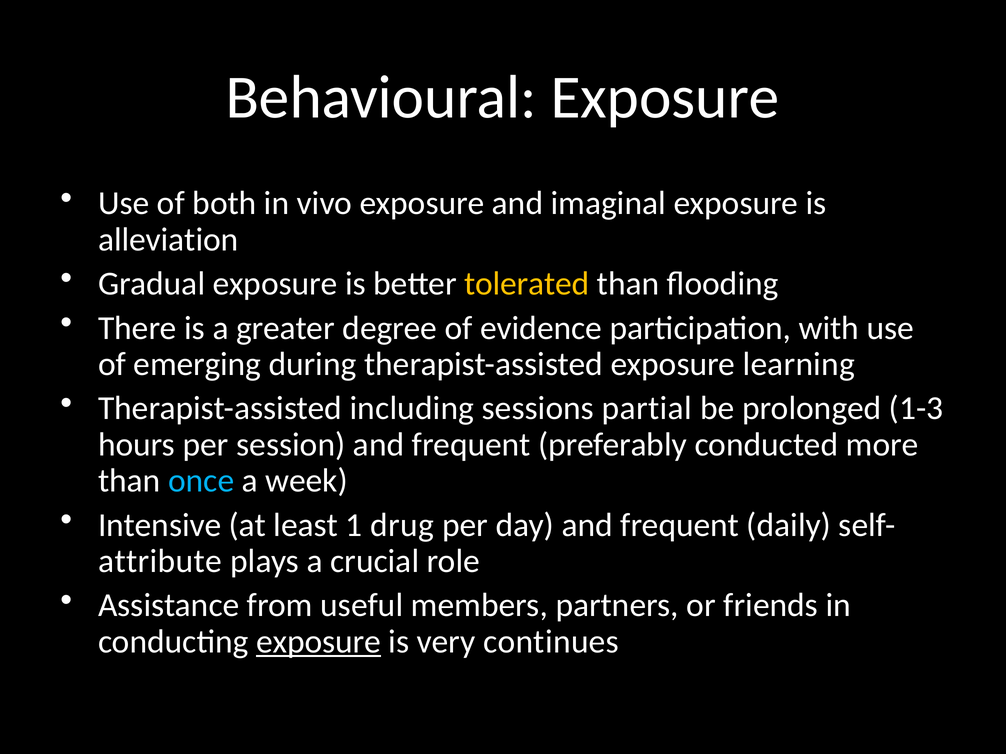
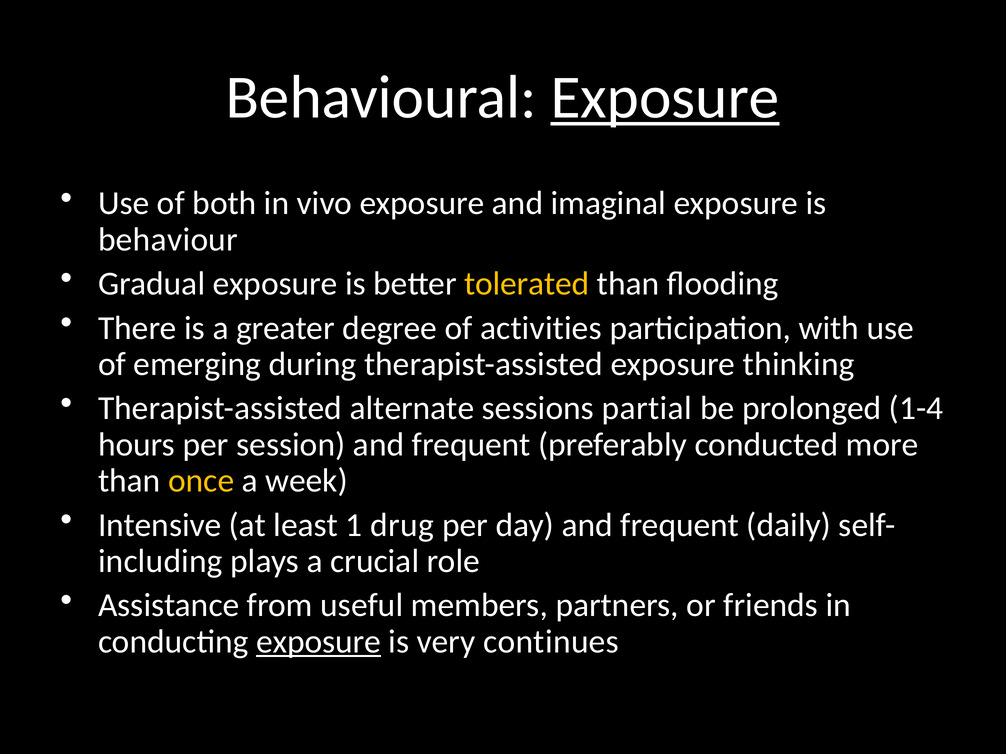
Exposure underline: none -> present (665, 97)
alleviation: alleviation -> behaviour (168, 240)
evidence: evidence -> activities (541, 328)
learning: learning -> thinking (799, 364)
including: including -> alternate (412, 409)
1-3: 1-3 -> 1-4 (916, 409)
once colour: light blue -> yellow (201, 481)
attribute: attribute -> including (160, 562)
